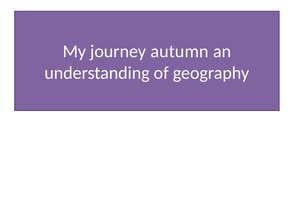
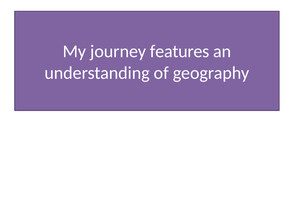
autumn: autumn -> features (180, 51)
